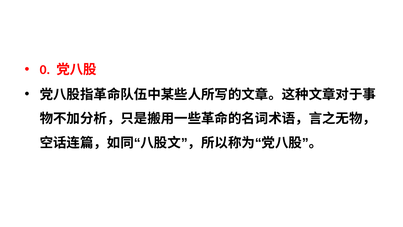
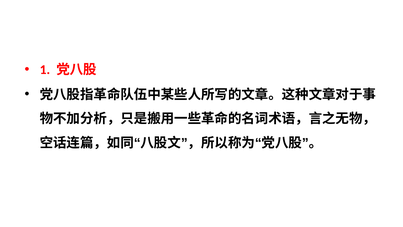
0: 0 -> 1 (45, 70)
